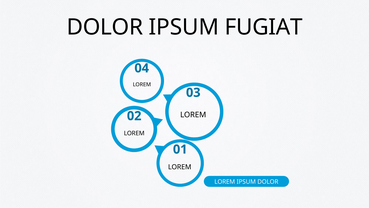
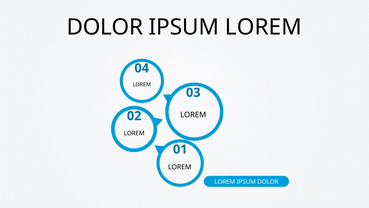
IPSUM FUGIAT: FUGIAT -> LOREM (263, 27)
